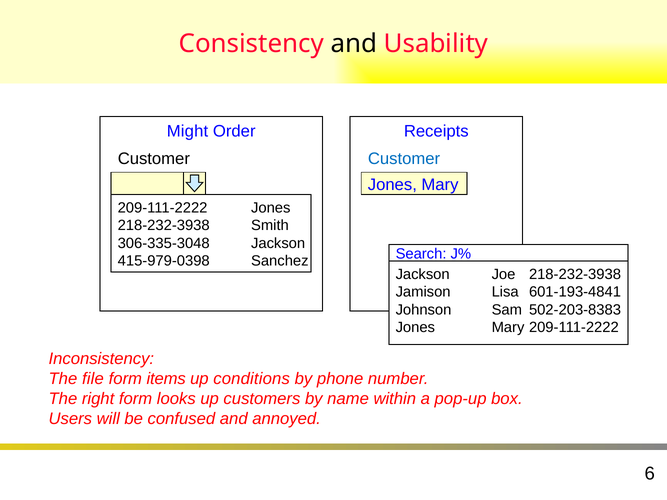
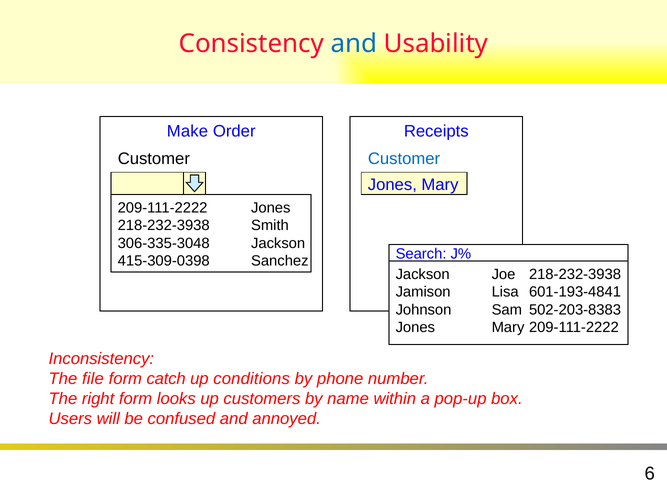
and colour: black -> blue (354, 43)
Might: Might -> Make (187, 131)
415-979-0398: 415-979-0398 -> 415-309-0398 (164, 261)
items: items -> catch (166, 379)
